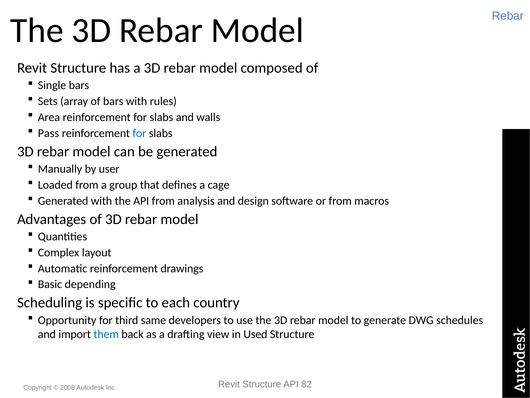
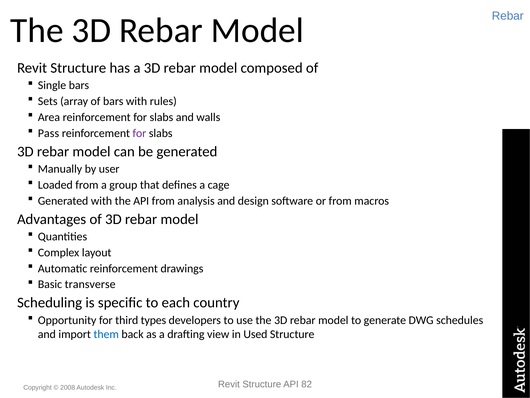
for colour: blue -> purple (139, 133)
depending: depending -> transverse (90, 284)
same: same -> types (153, 320)
